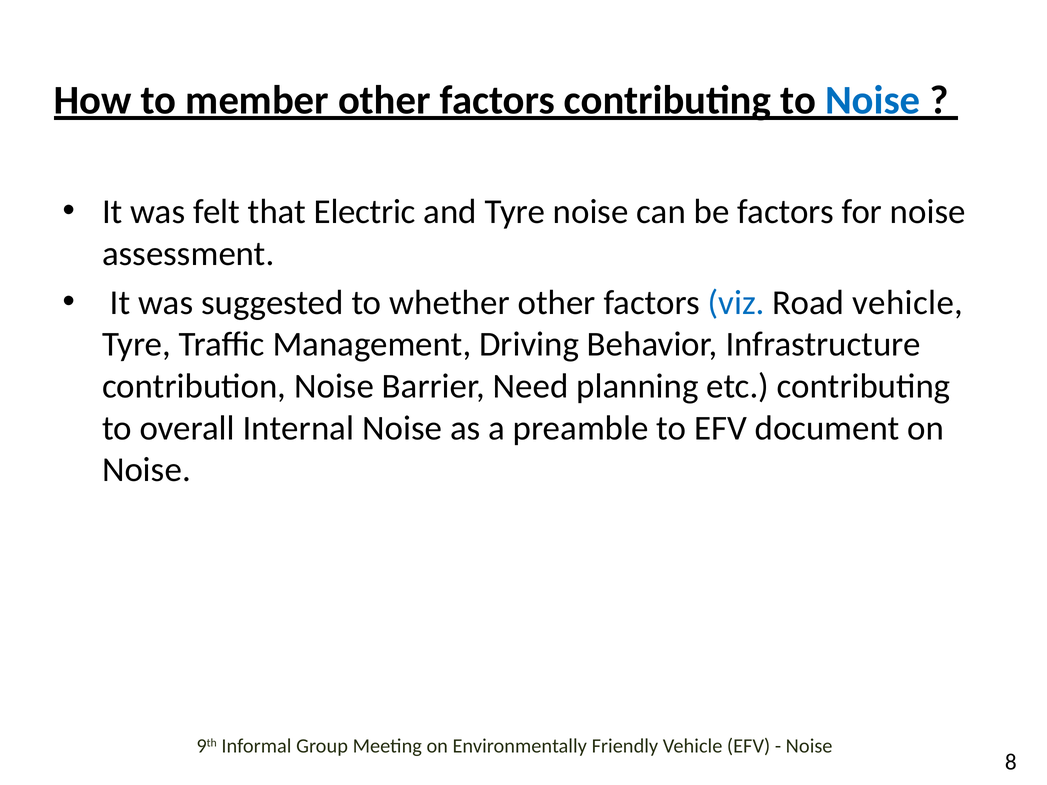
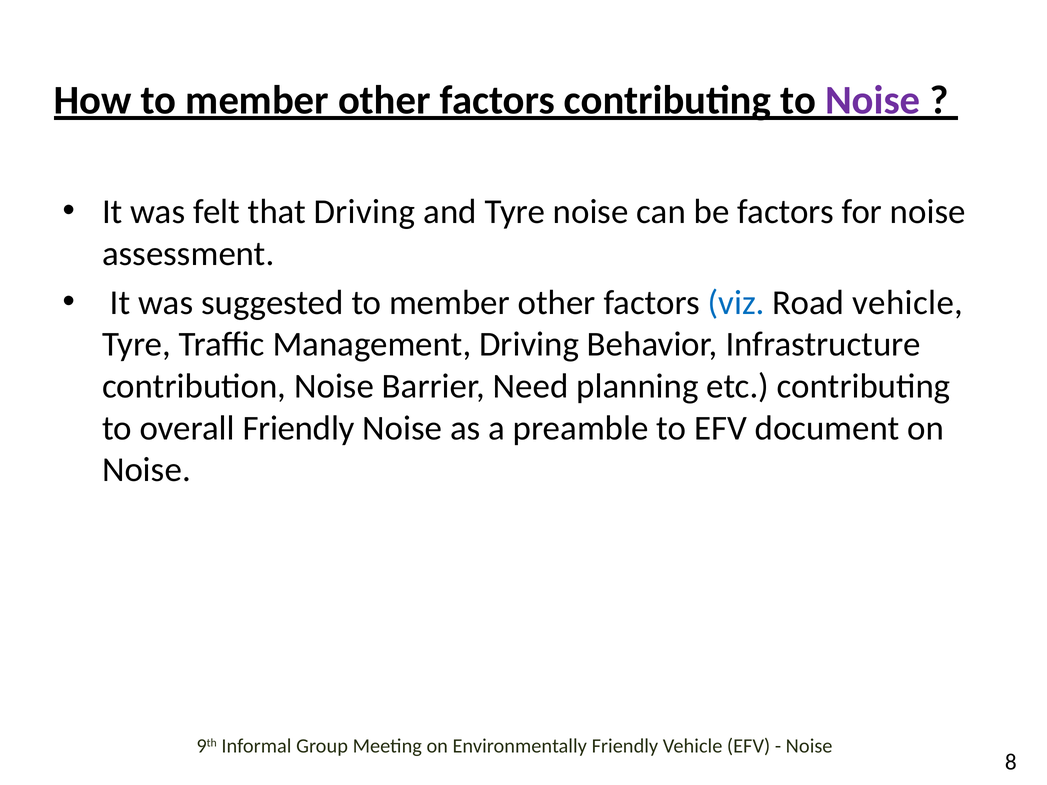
Noise colour: blue -> purple (873, 100)
that Electric: Electric -> Driving (364, 212)
suggested to whether: whether -> member (450, 303)
overall Internal: Internal -> Friendly (299, 428)
